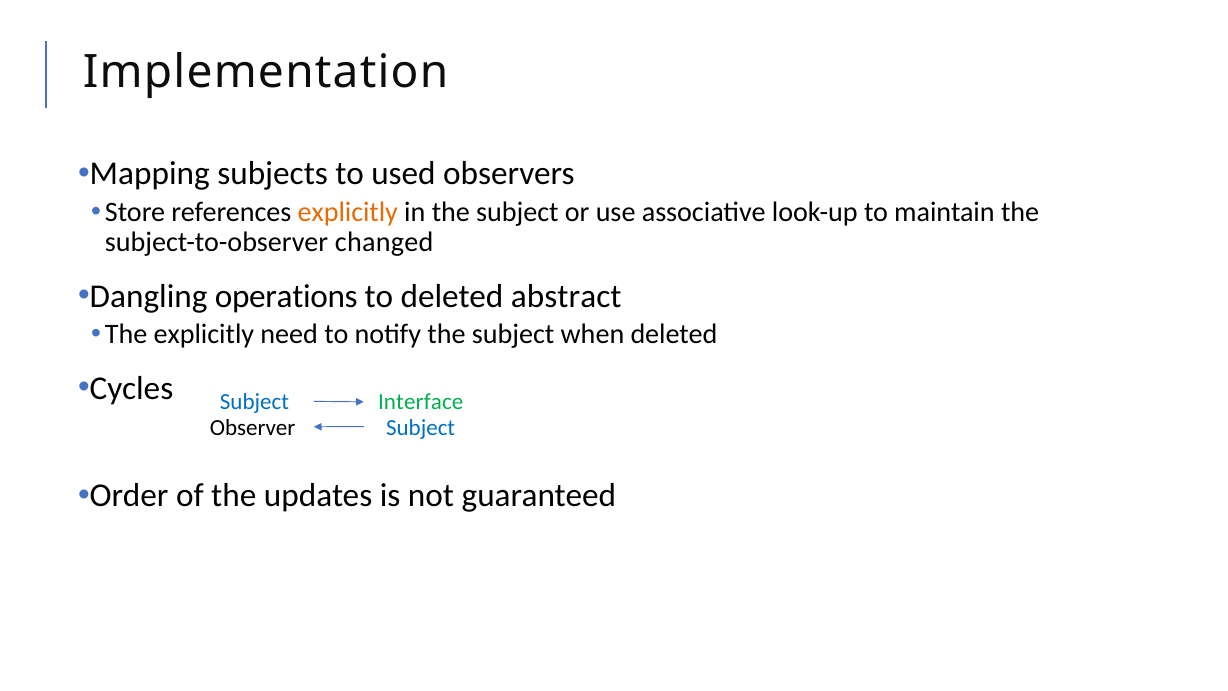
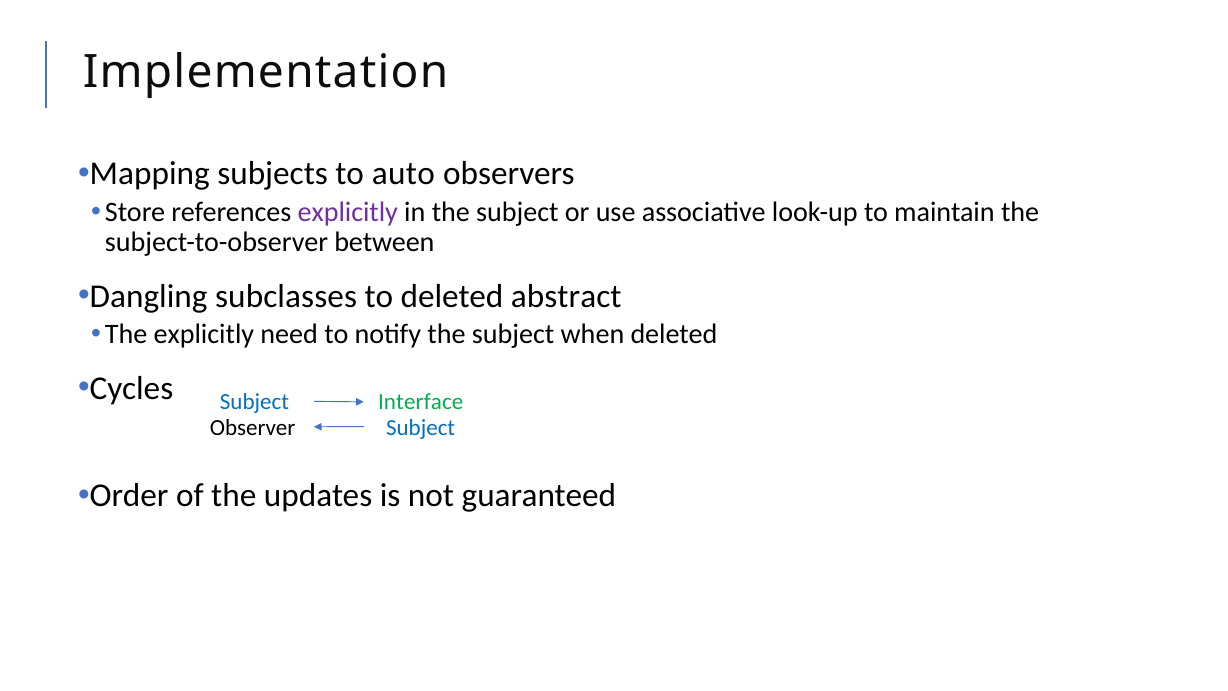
used: used -> auto (403, 174)
explicitly colour: orange -> purple (348, 212)
changed: changed -> between (384, 243)
operations: operations -> subclasses (286, 296)
